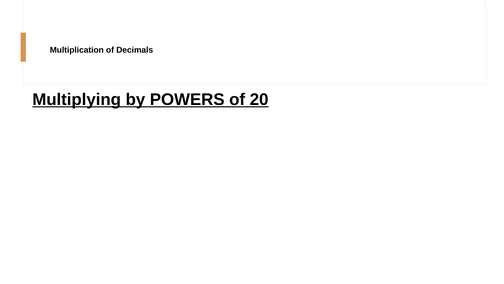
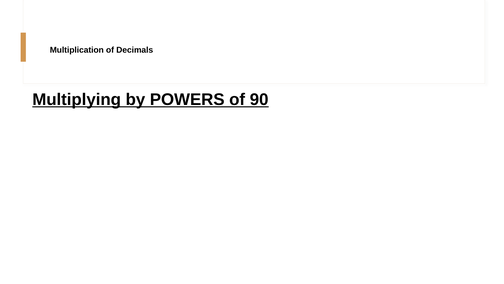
20: 20 -> 90 (259, 99)
